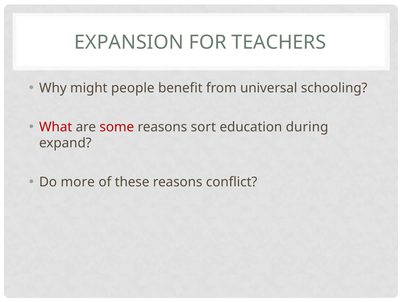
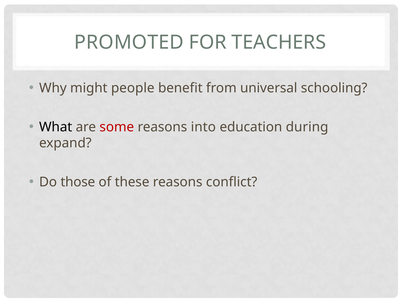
EXPANSION: EXPANSION -> PROMOTED (129, 42)
What colour: red -> black (56, 127)
sort: sort -> into (203, 127)
more: more -> those (78, 182)
